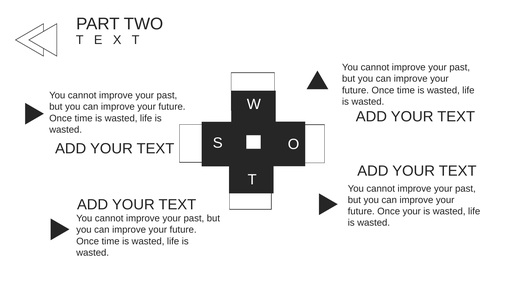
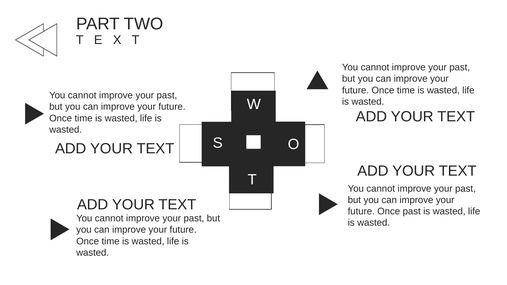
Once your: your -> past (412, 212)
